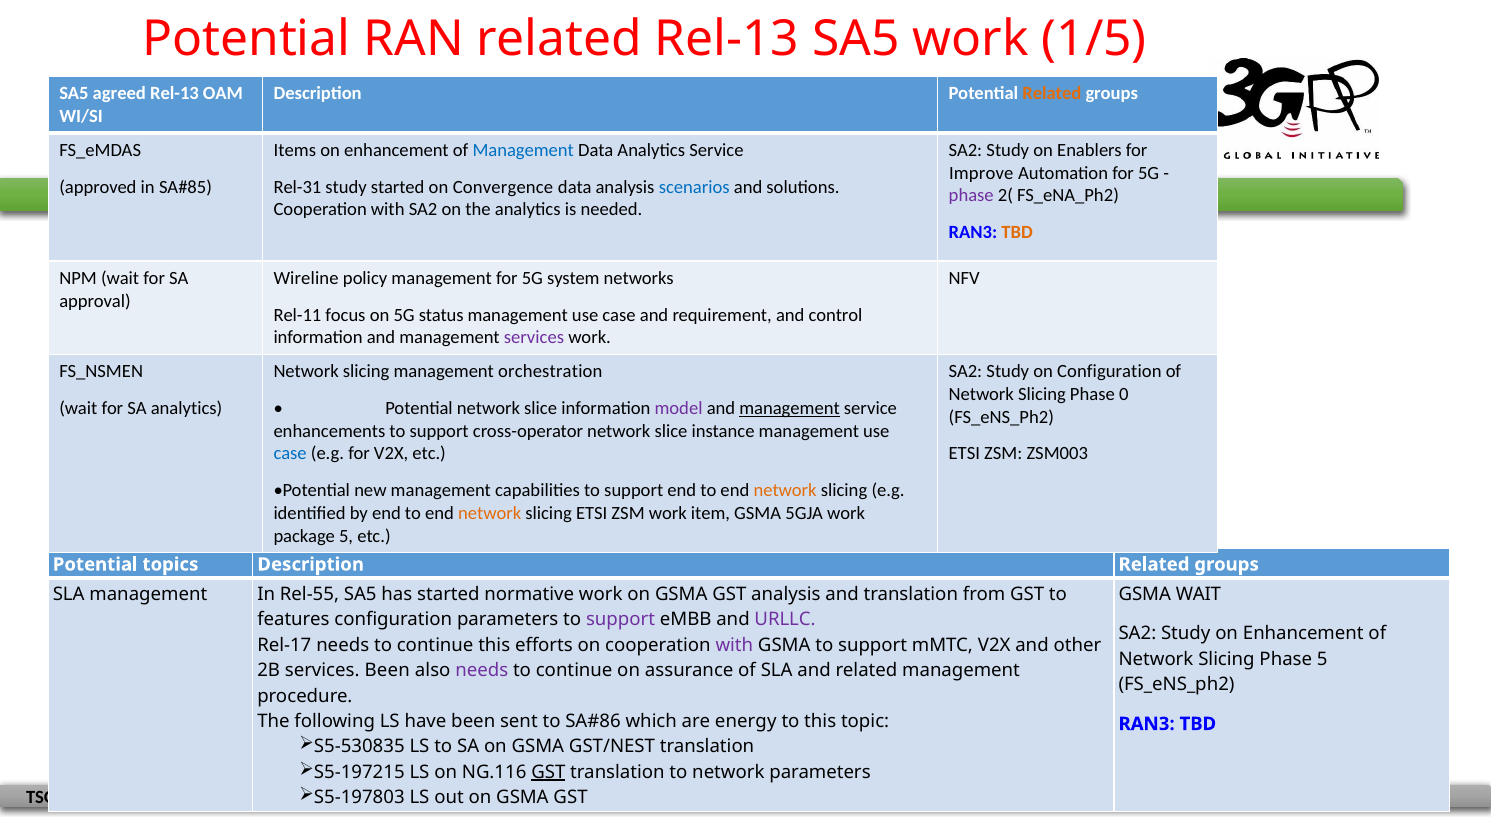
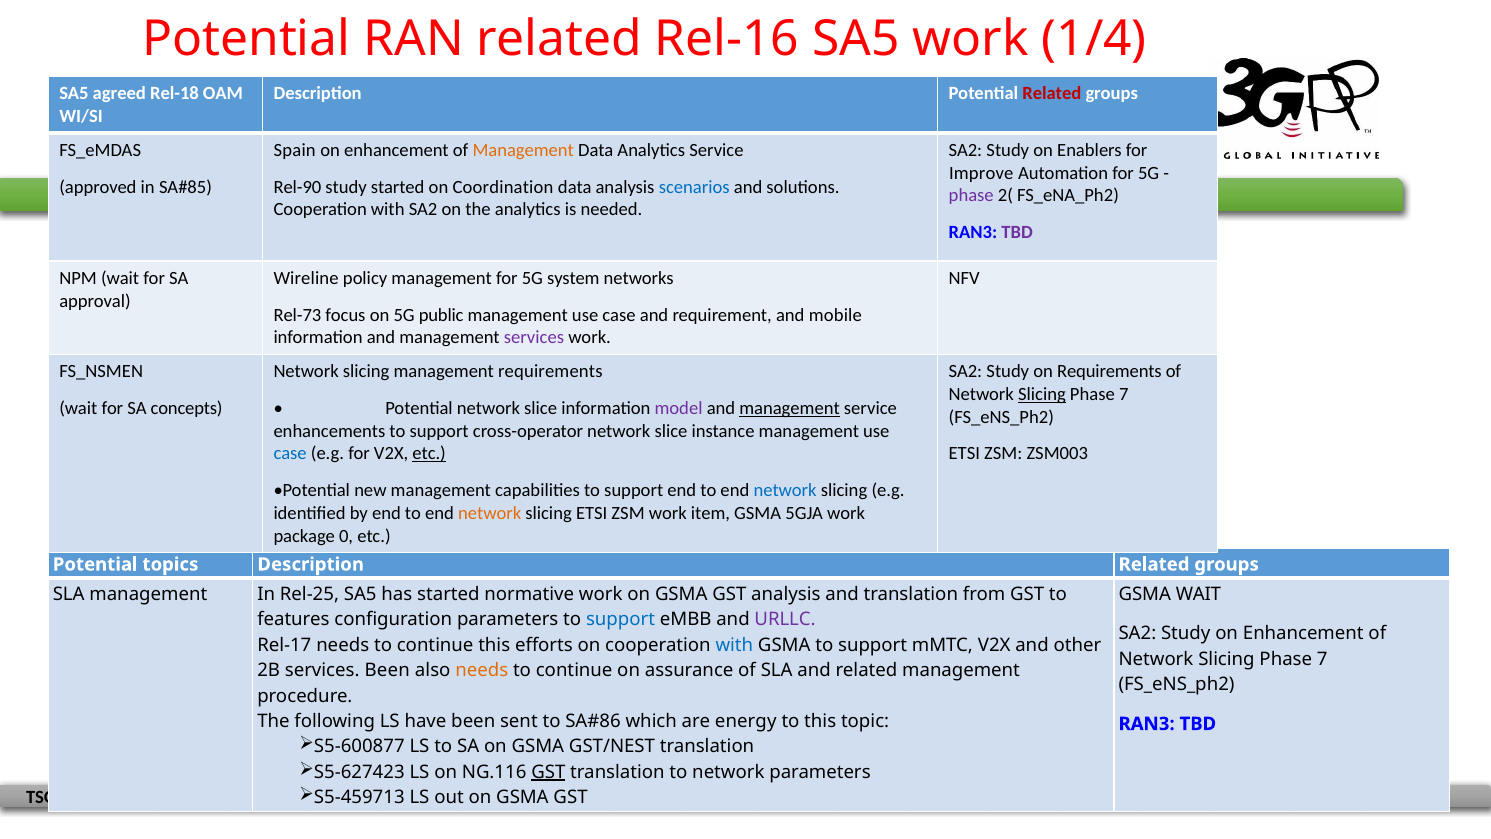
related Rel-13: Rel-13 -> Rel-16 (727, 39)
1/5: 1/5 -> 1/4 (1094, 39)
agreed Rel-13: Rel-13 -> Rel-18 (175, 94)
Related colour: orange -> red (1052, 94)
Items: Items -> Spain (295, 150)
Management colour: blue -> orange (523, 150)
Rel-31: Rel-31 -> Rel-90 (297, 187)
Convergence: Convergence -> Coordination (503, 187)
TBD colour: orange -> purple (1017, 232)
Rel-11: Rel-11 -> Rel-73 (297, 315)
status: status -> public (441, 315)
control: control -> mobile (835, 315)
management orchestration: orchestration -> requirements (550, 371)
on Configuration: Configuration -> Requirements (1109, 371)
Slicing underline: none -> present (1042, 394)
0: 0 -> 7 (1124, 394)
SA analytics: analytics -> concepts (187, 408)
etc underline: none -> present (429, 454)
network colour: orange -> blue (785, 490)
package 5: 5 -> 0 (346, 536)
Rel-55: Rel-55 -> Rel-25 (309, 594)
support colour: purple -> blue (621, 620)
with colour: purple -> blue (734, 645)
5: 5 -> 7 (1322, 659)
needs colour: purple -> orange (482, 670)
S5-530835: S5-530835 -> S5-600877 (359, 746)
S5-197215: S5-197215 -> S5-627423 (359, 772)
S5-197803: S5-197803 -> S5-459713 (359, 797)
